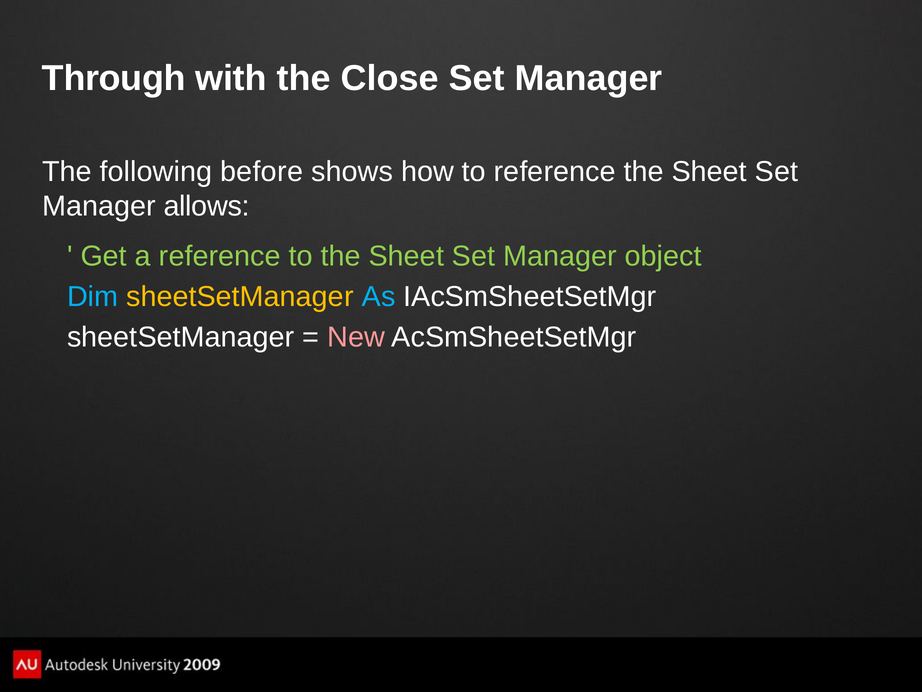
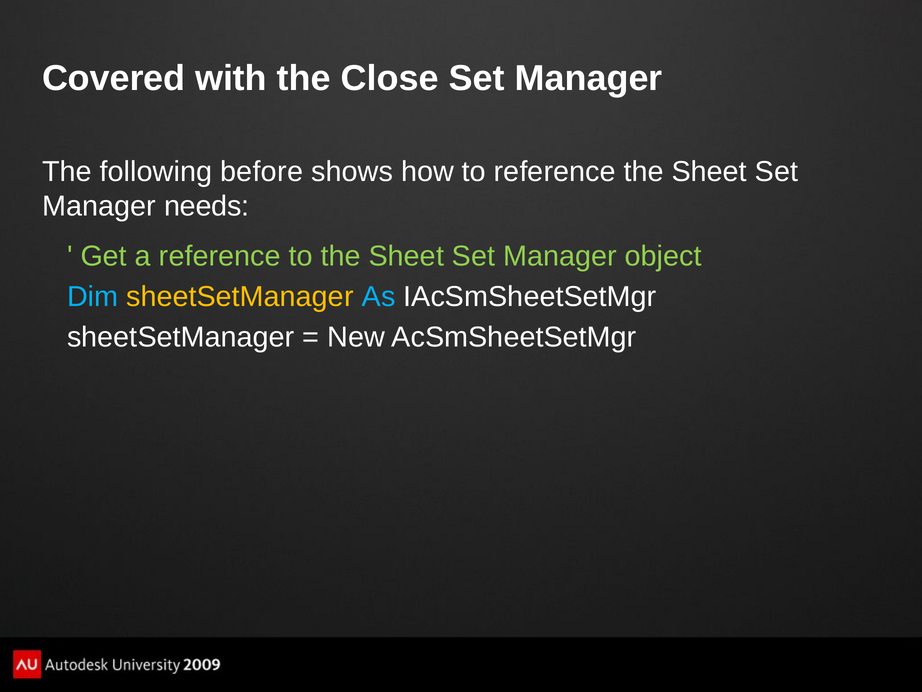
Through: Through -> Covered (114, 79)
allows: allows -> needs (207, 206)
New colour: pink -> white (356, 337)
